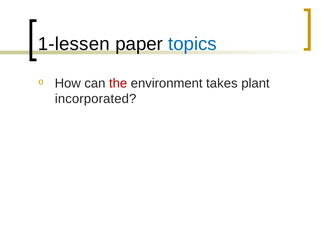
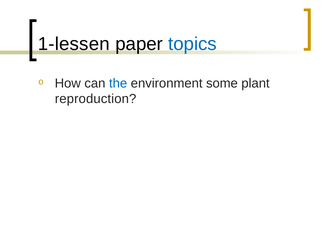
the colour: red -> blue (118, 83)
takes: takes -> some (222, 83)
incorporated: incorporated -> reproduction (96, 99)
